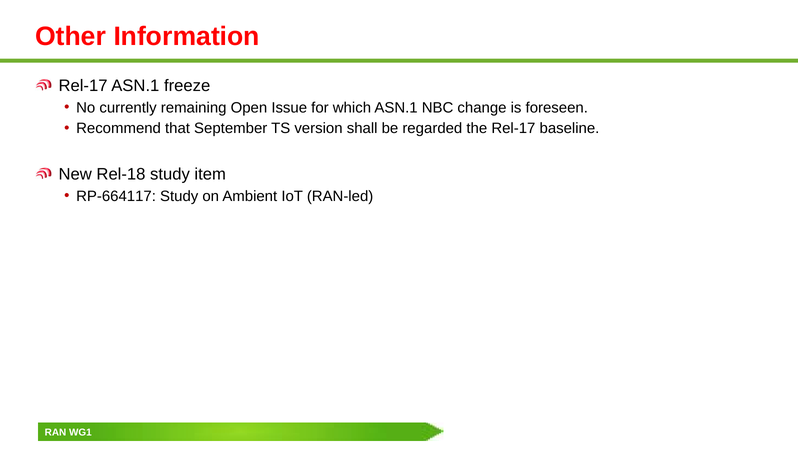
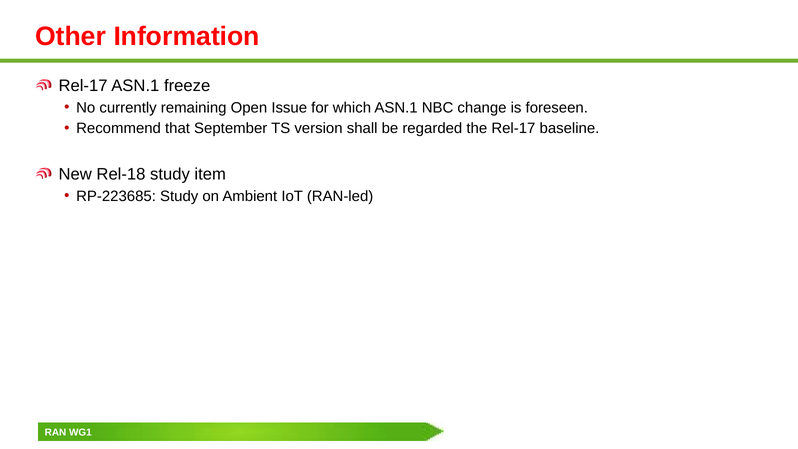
RP-664117: RP-664117 -> RP-223685 (116, 196)
